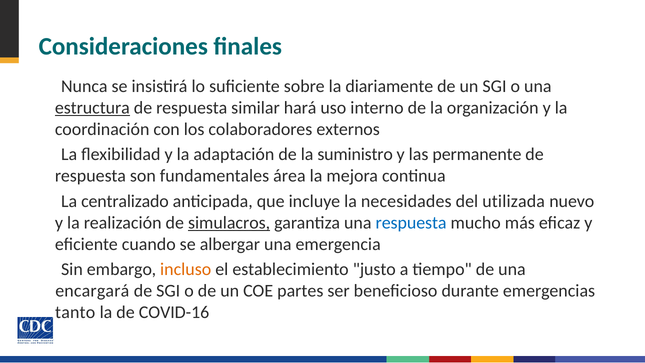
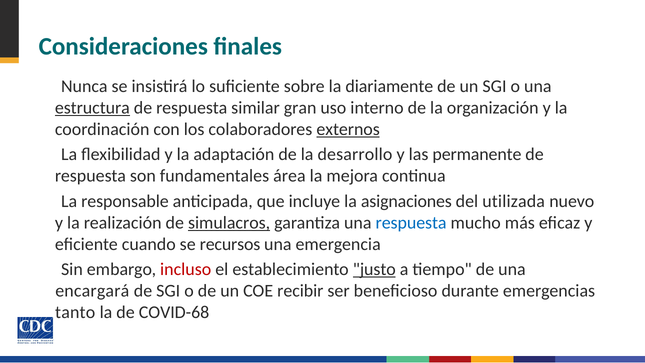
hará: hará -> gran (300, 108)
externos underline: none -> present (348, 129)
suministro: suministro -> desarrollo (355, 154)
centralizado: centralizado -> responsable (125, 201)
necesidades: necesidades -> asignaciones (406, 201)
albergar: albergar -> recursos (230, 244)
incluso colour: orange -> red (186, 269)
justo underline: none -> present (374, 269)
partes: partes -> recibir (300, 291)
COVID-16: COVID-16 -> COVID-68 (174, 312)
